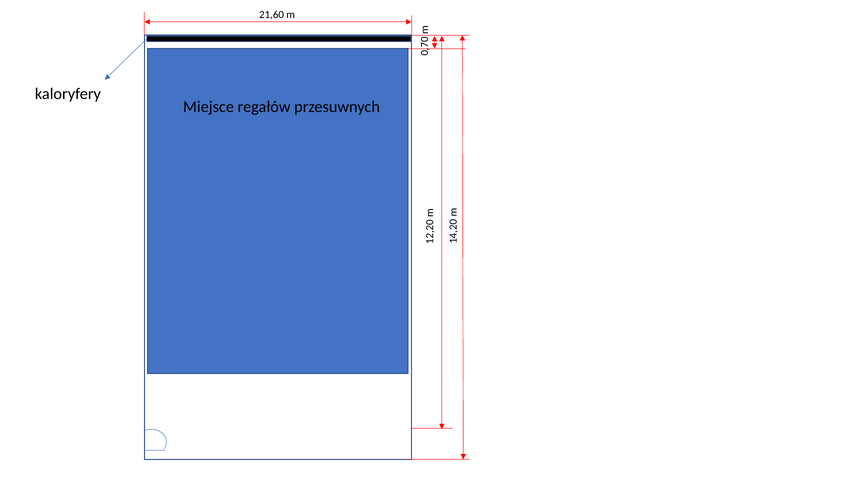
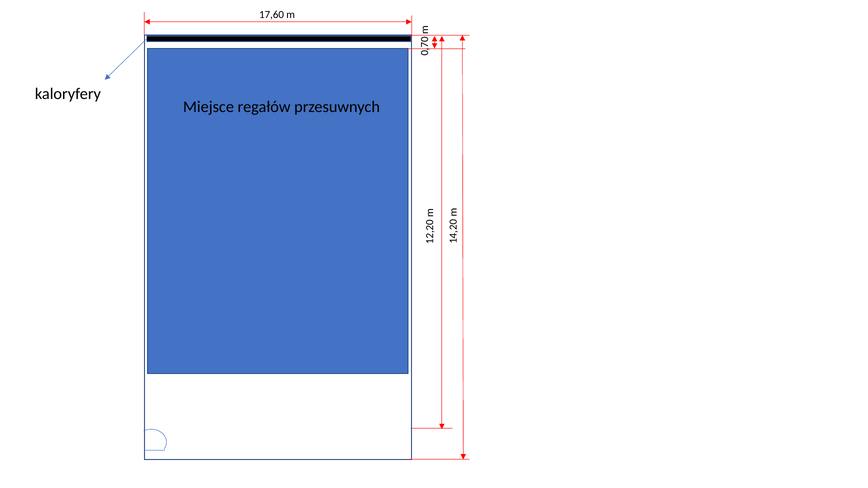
21,60: 21,60 -> 17,60 (272, 15)
